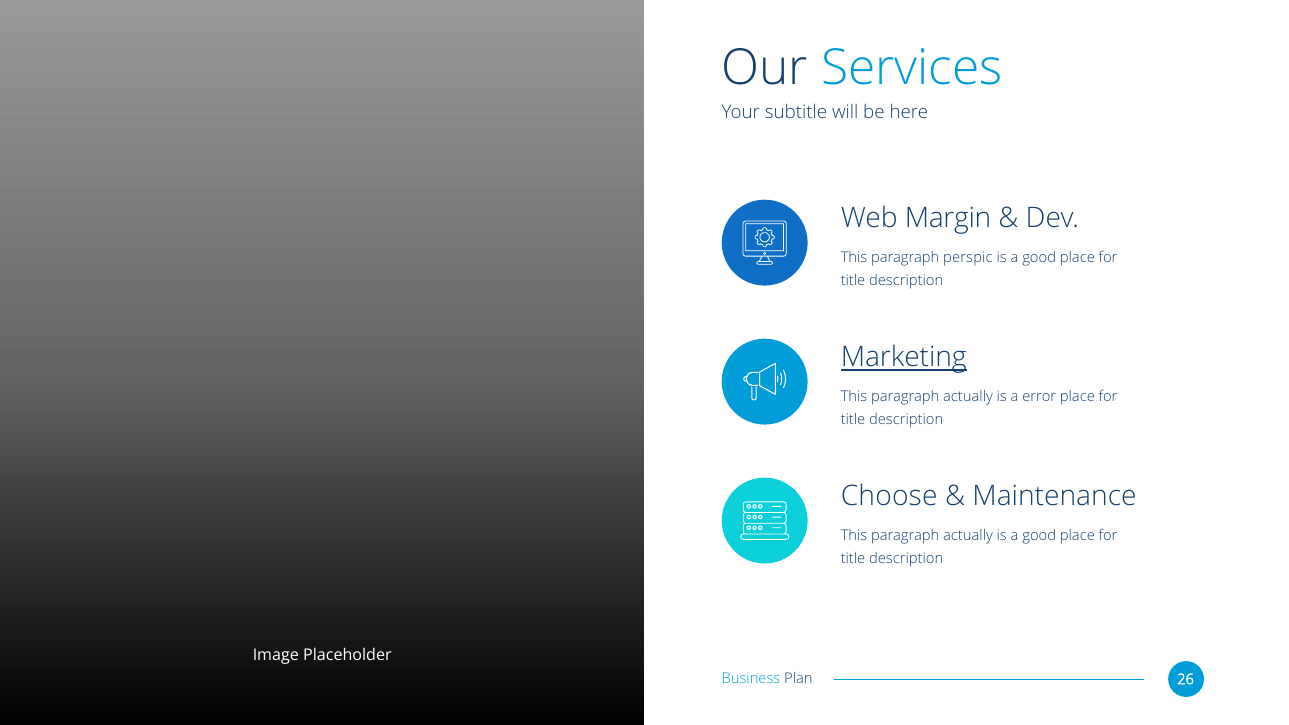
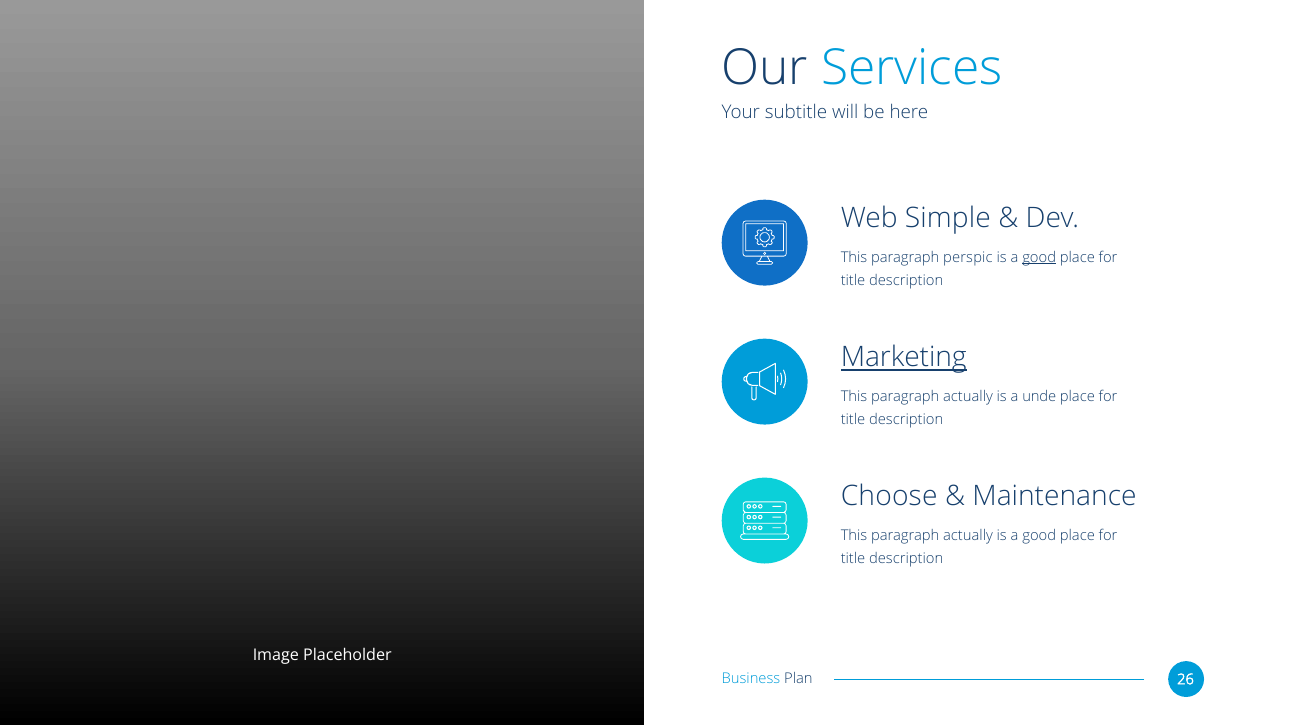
Margin: Margin -> Simple (948, 219)
good underline: none -> present (1039, 257)
error: error -> unde (1039, 396)
